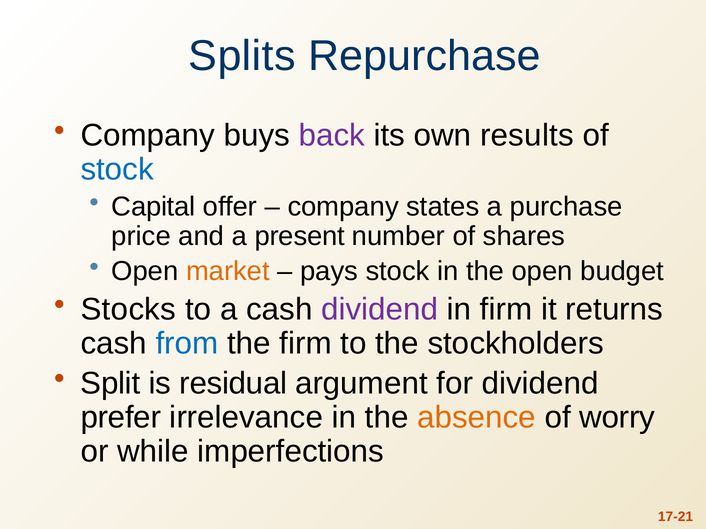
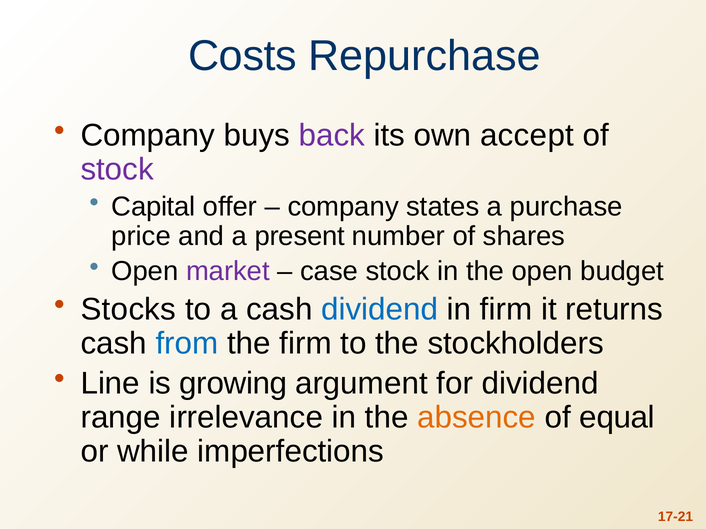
Splits: Splits -> Costs (242, 56)
results: results -> accept (527, 136)
stock colour: blue -> purple (117, 170)
market colour: orange -> purple (228, 272)
pays: pays -> case (329, 272)
dividend colour: purple -> blue (380, 310)
Split: Split -> Line (110, 384)
residual: residual -> growing (233, 384)
prefer: prefer -> range (121, 418)
worry: worry -> equal (617, 418)
